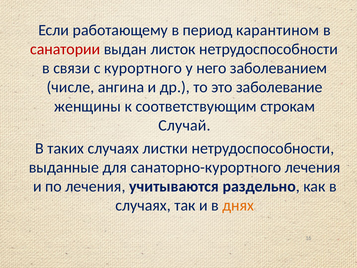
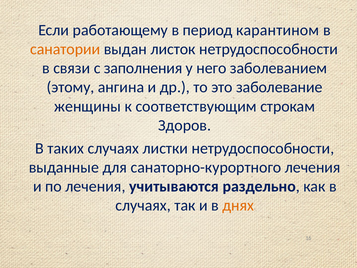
санатории colour: red -> orange (65, 49)
курортного: курортного -> заполнения (143, 68)
числе: числе -> этому (70, 87)
Случай: Случай -> Здоров (185, 125)
